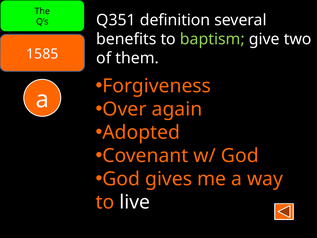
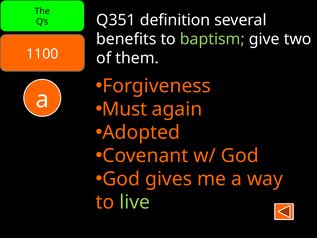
1585: 1585 -> 1100 (42, 54)
Over: Over -> Must (125, 109)
live colour: white -> light green (135, 202)
